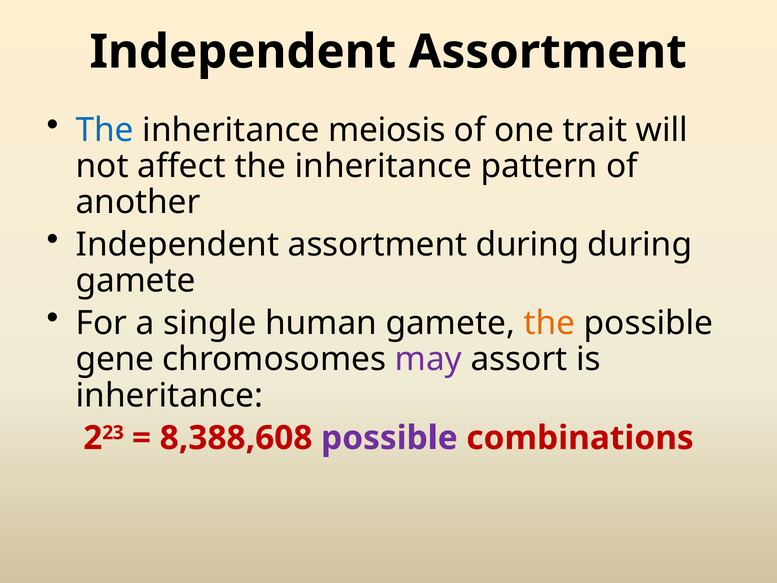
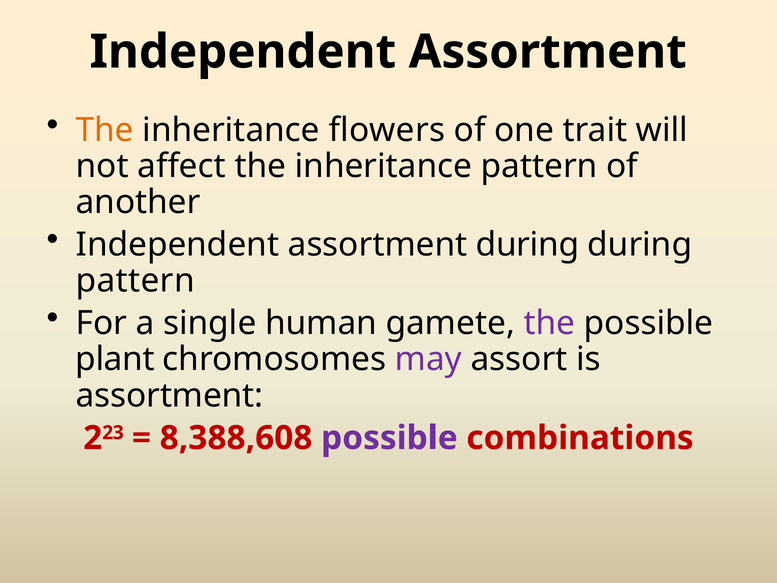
The colour: blue -> orange (105, 130)
meiosis: meiosis -> flowers (387, 130)
gamete: gamete -> pattern (135, 281)
the colour: orange -> purple (549, 323)
gene: gene -> plant (115, 359)
inheritance: inheritance -> assortment (170, 395)
